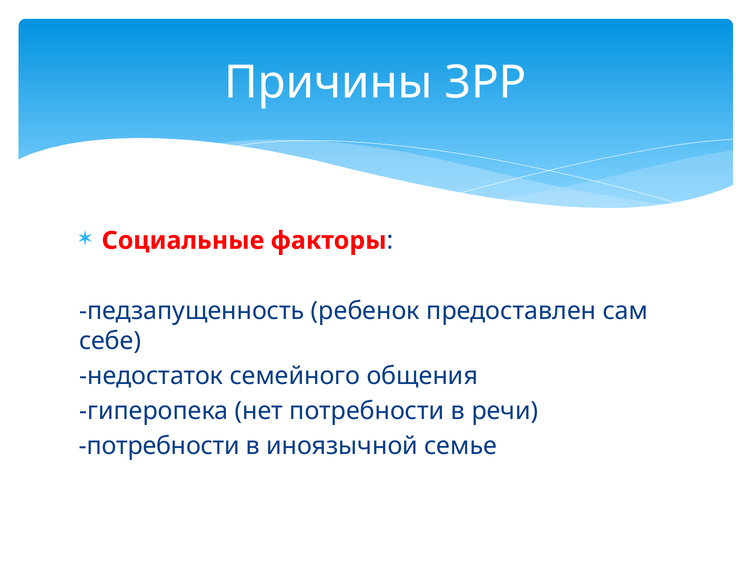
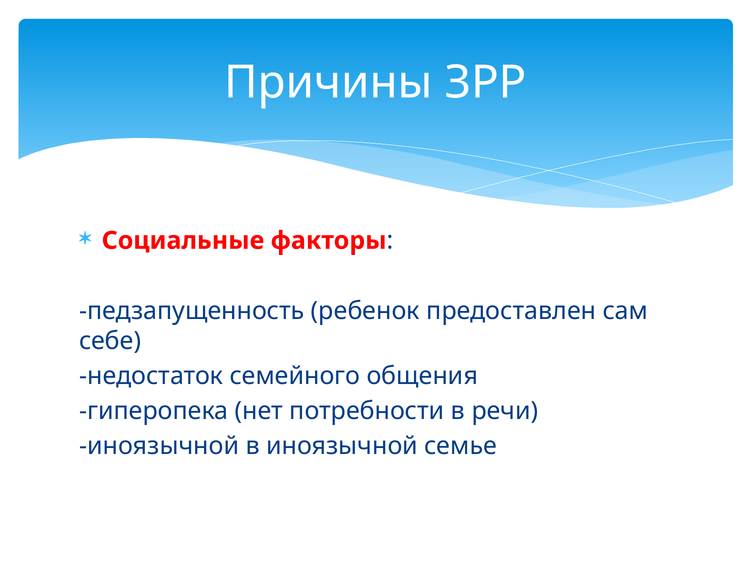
потребности: потребности -> иноязычной (159, 445)
